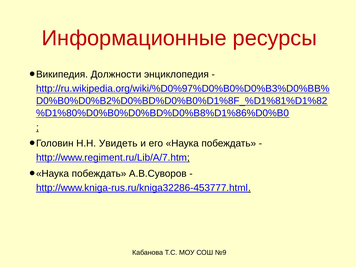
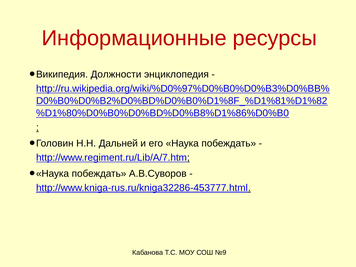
Увидеть: Увидеть -> Дальней (118, 143)
